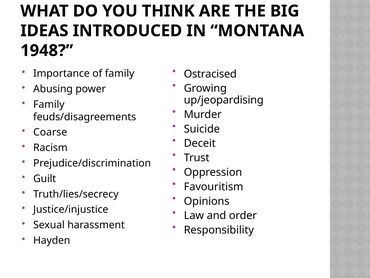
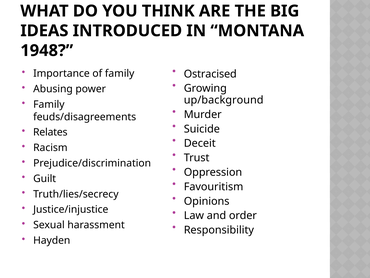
up/jeopardising: up/jeopardising -> up/background (224, 100)
Coarse: Coarse -> Relates (50, 132)
